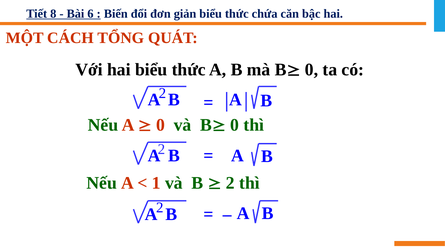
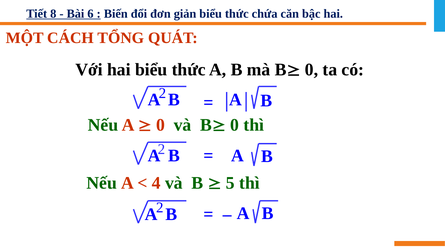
1: 1 -> 4 (156, 182)
2: 2 -> 5 (230, 182)
